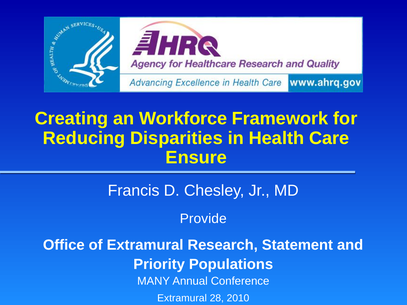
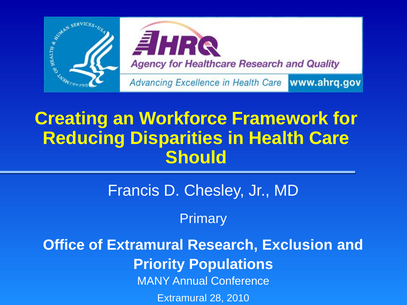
Ensure: Ensure -> Should (196, 158)
Provide: Provide -> Primary (203, 219)
Statement: Statement -> Exclusion (297, 245)
